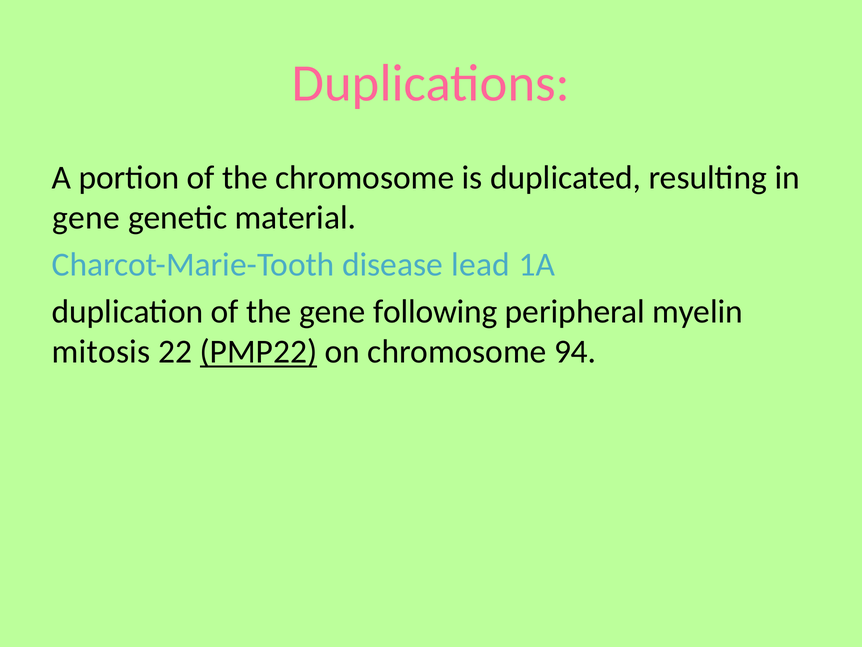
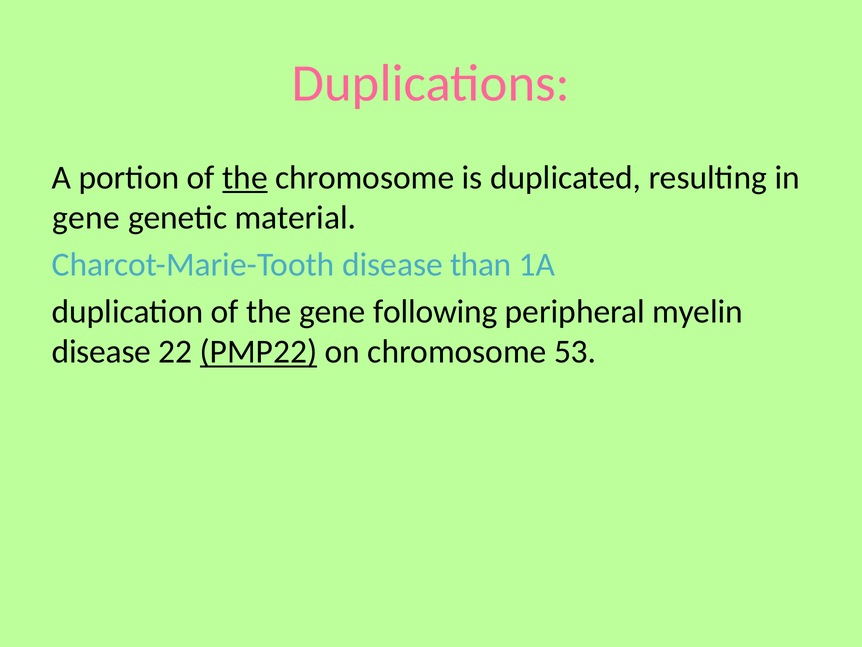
the underline: none -> present (245, 178)
lead: lead -> than (481, 265)
mitosis: mitosis -> disease (101, 352)
94: 94 -> 53 (575, 352)
